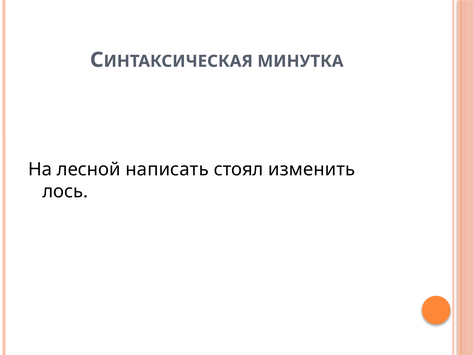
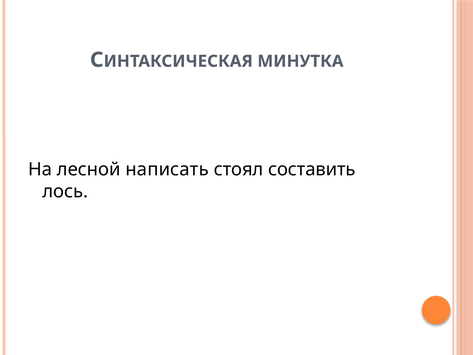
изменить: изменить -> составить (312, 169)
